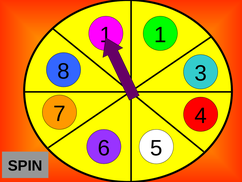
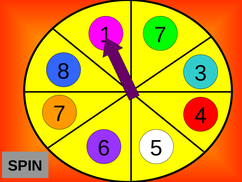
1: 1 -> 7 (160, 35)
